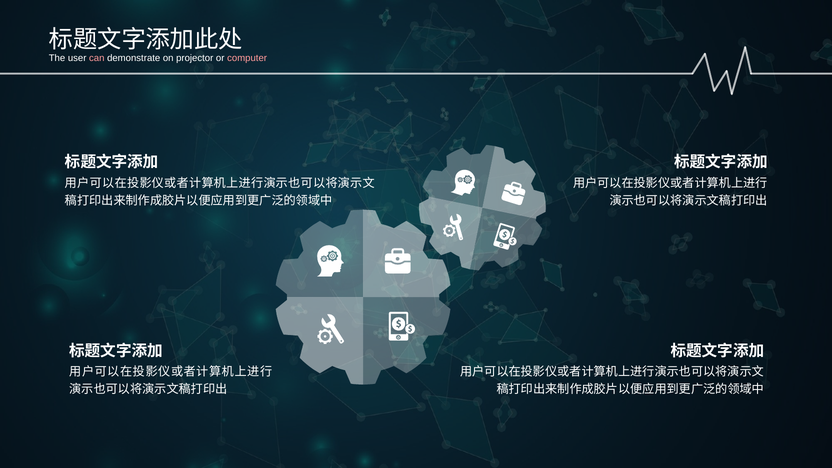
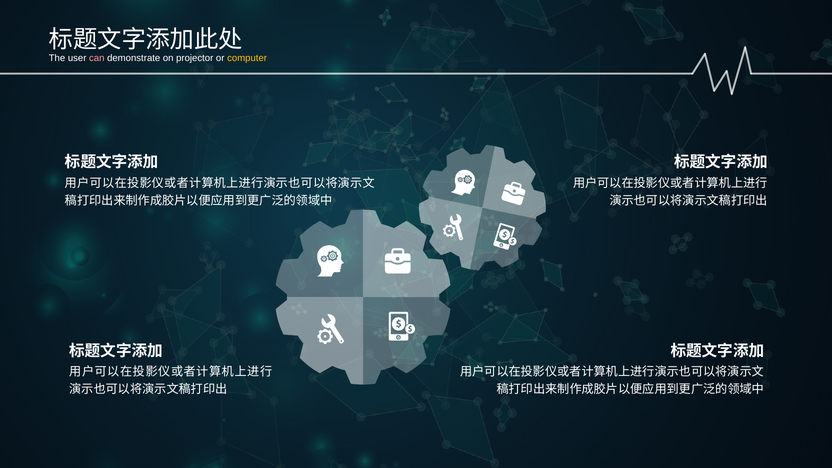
computer colour: pink -> yellow (247, 58)
